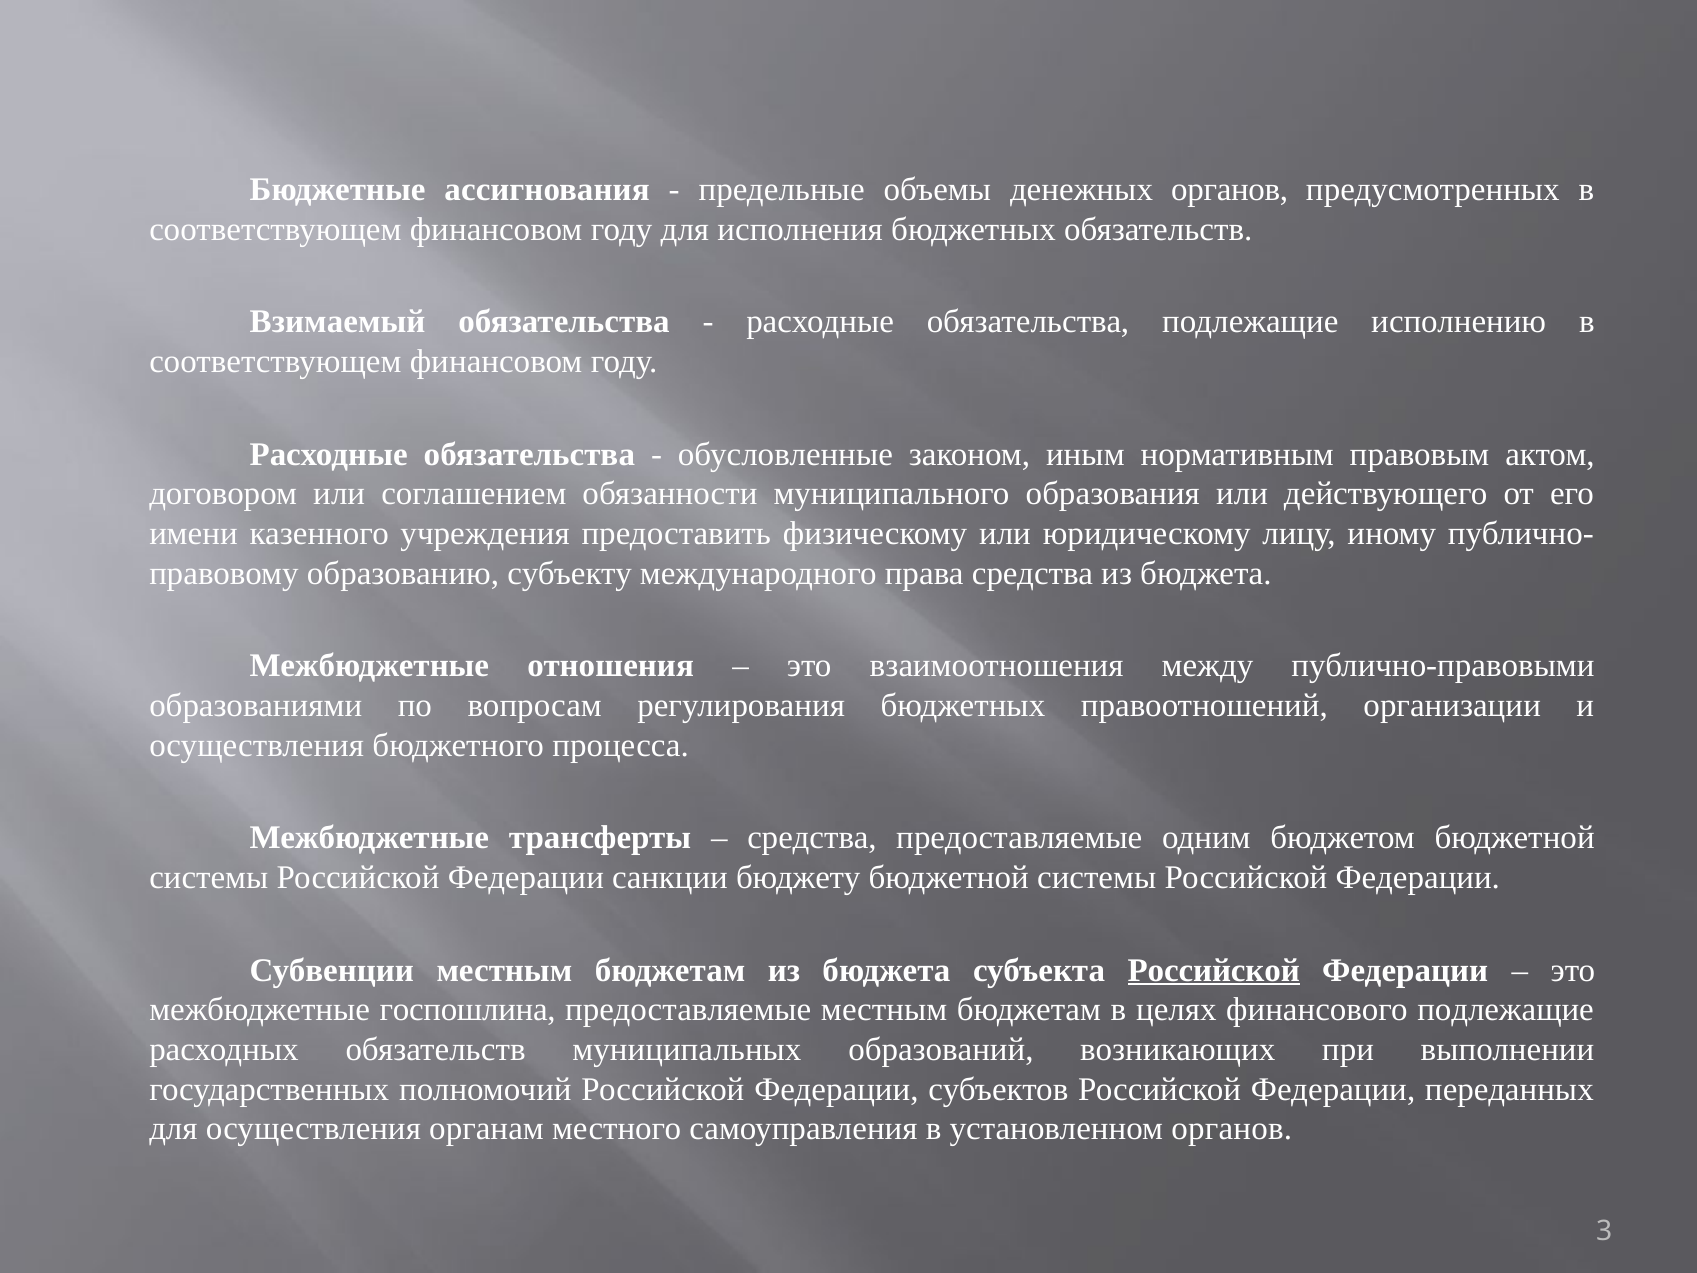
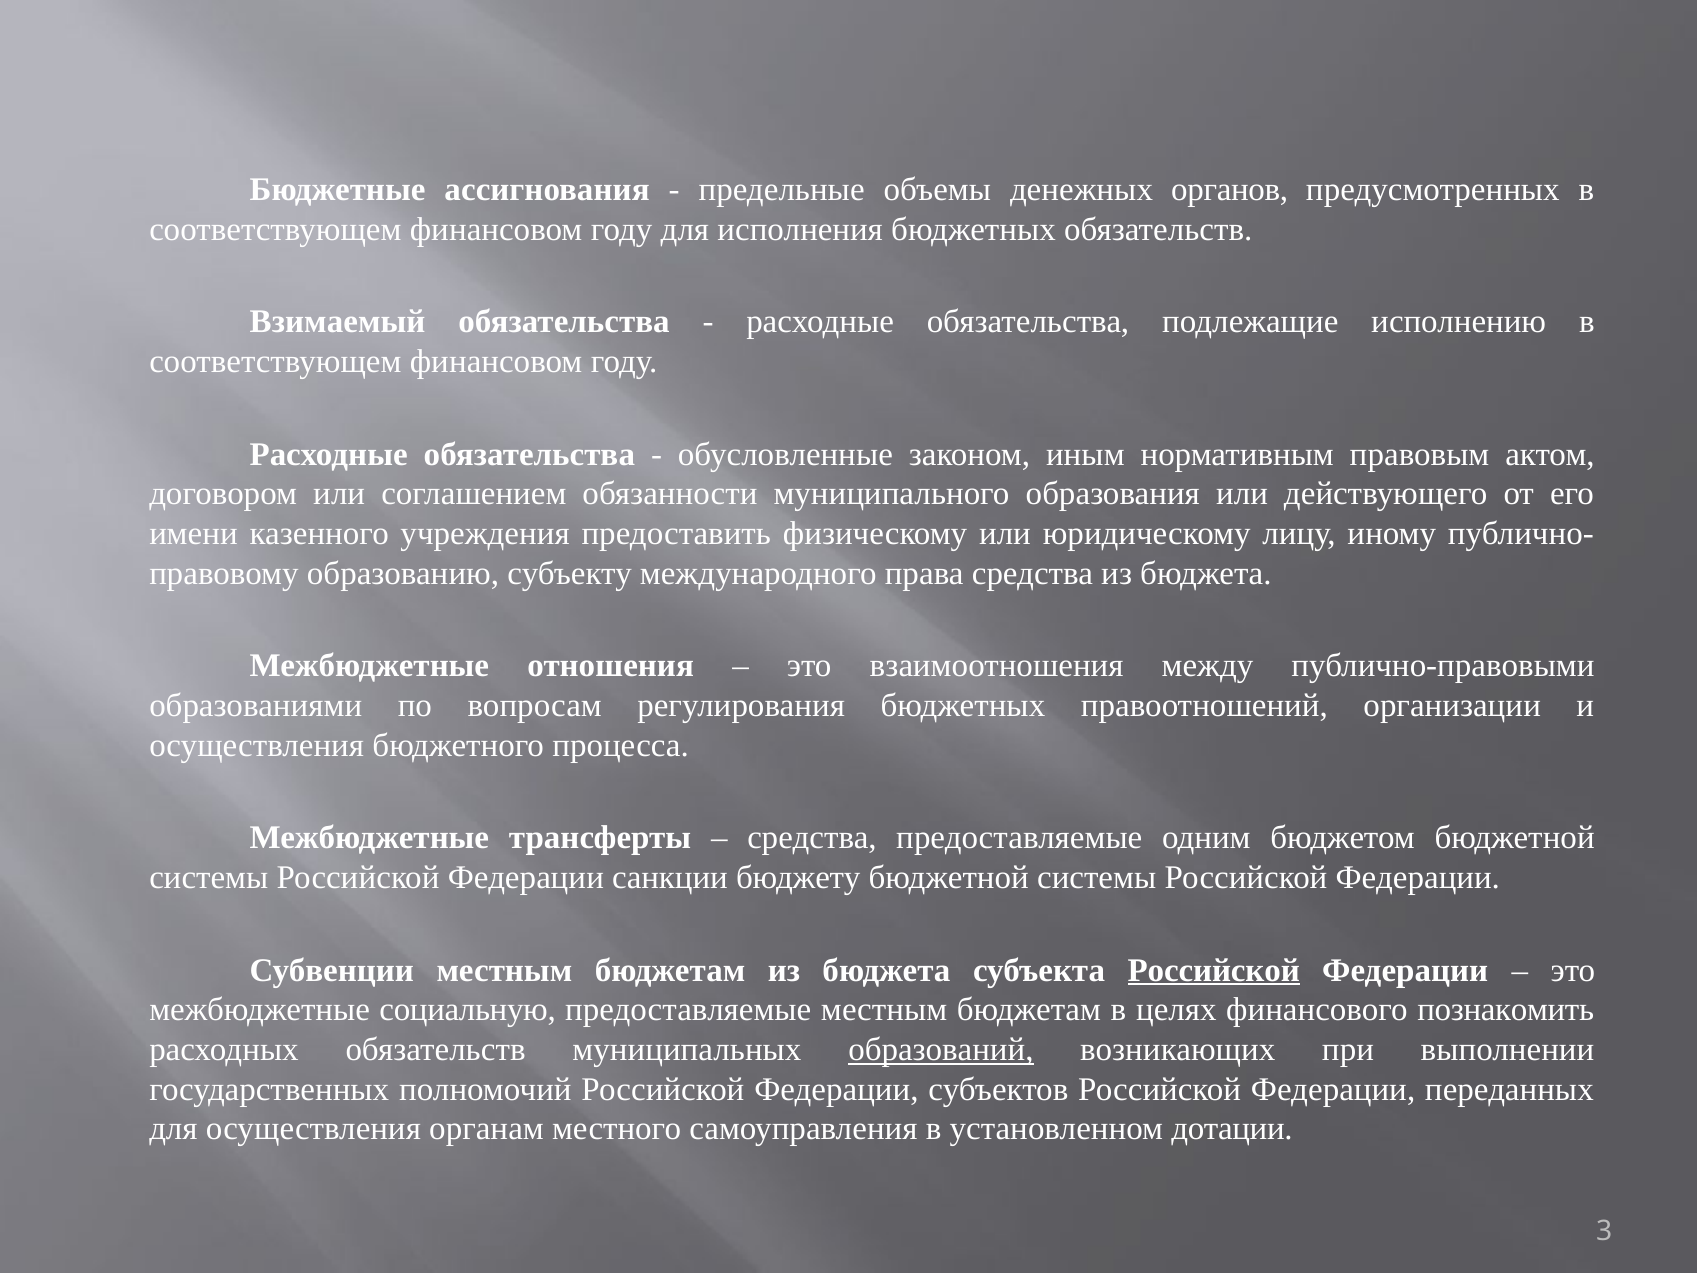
госпошлина: госпошлина -> социальную (468, 1010)
финансового подлежащие: подлежащие -> познакомить (1506, 1010)
образований underline: none -> present (941, 1049)
установленном органов: органов -> дотации (1232, 1129)
